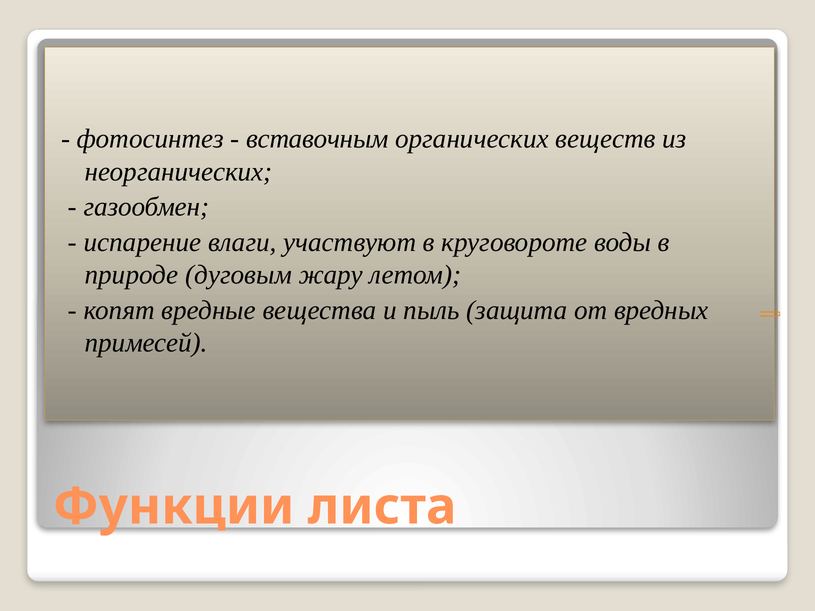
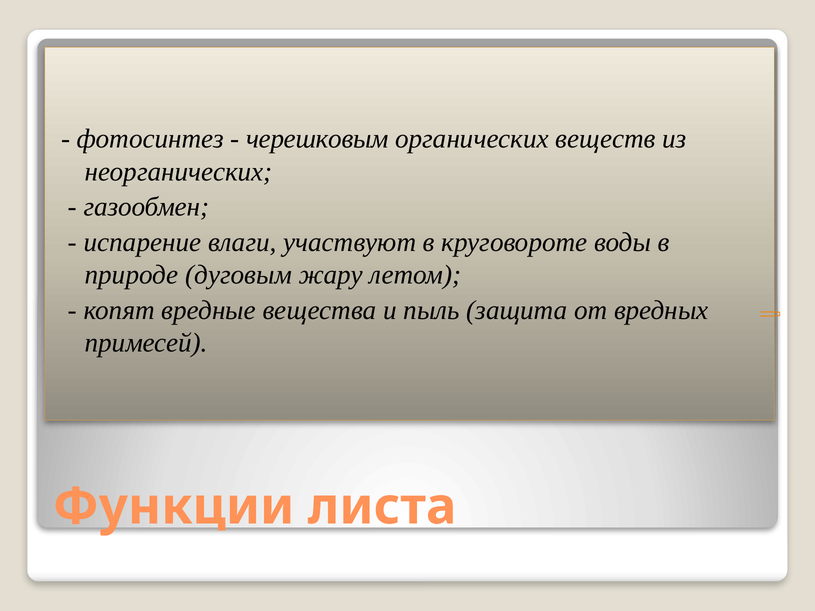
вставочным: вставочным -> черешковым (317, 139)
